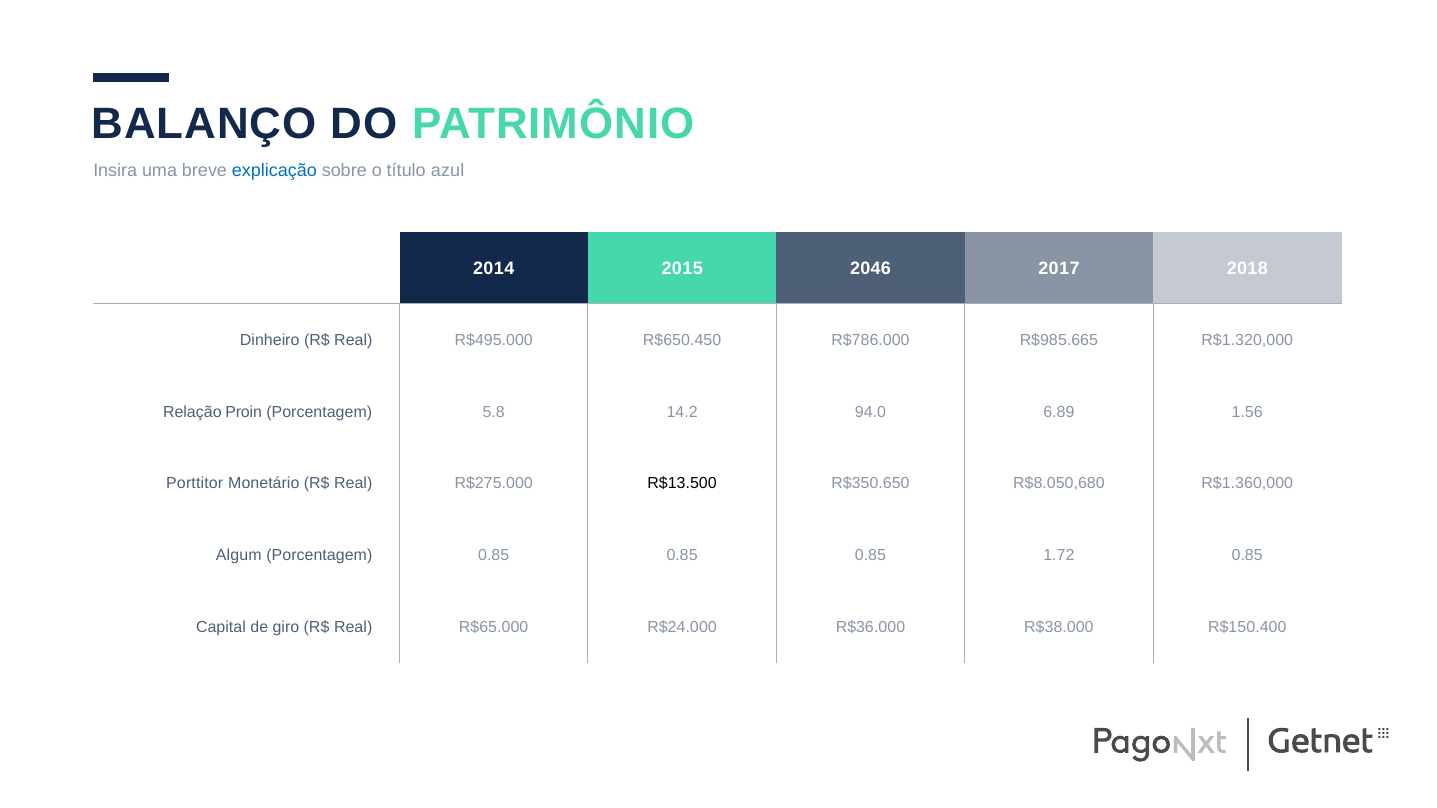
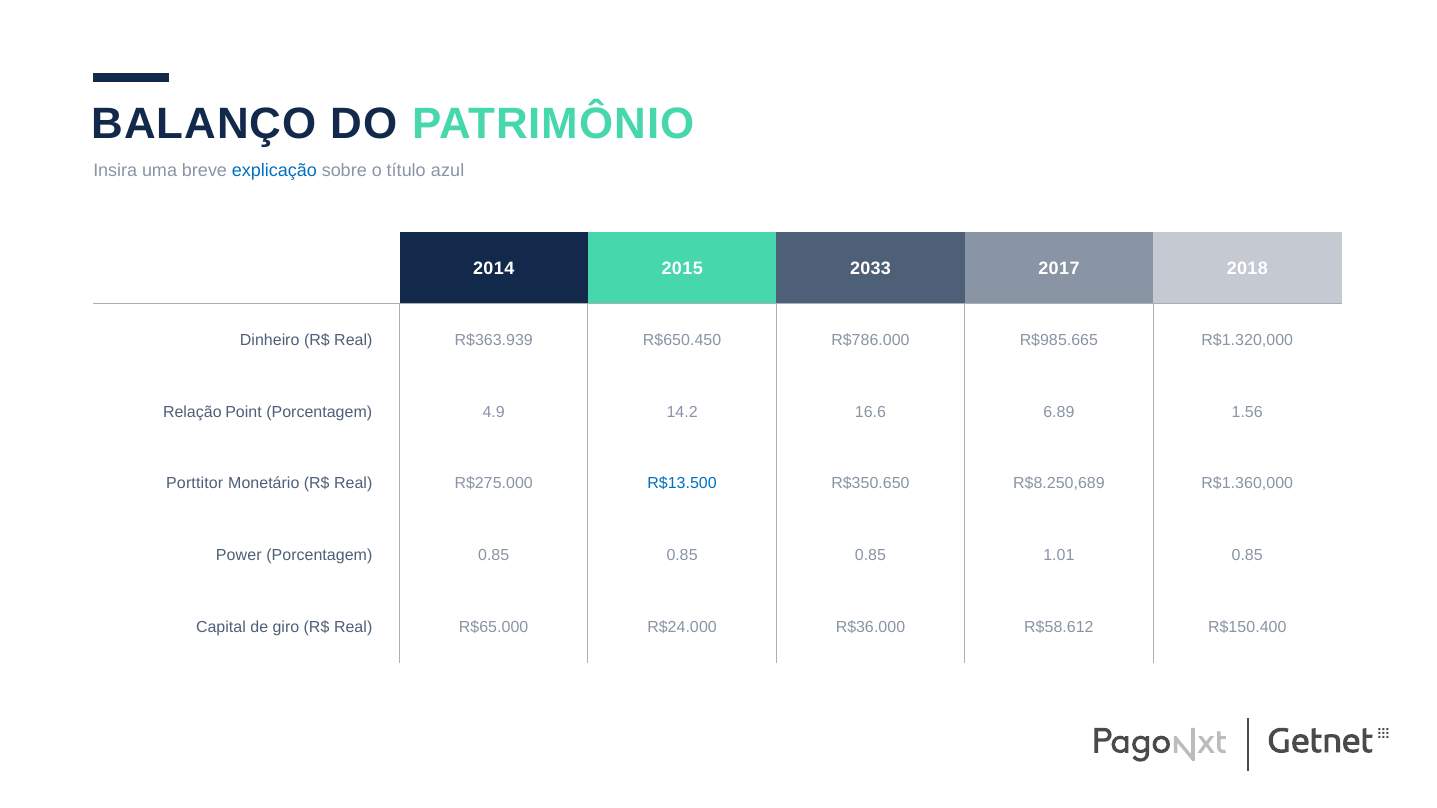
2046: 2046 -> 2033 (871, 268)
R$495.000: R$495.000 -> R$363.939 (494, 340)
Proin: Proin -> Point (244, 412)
5.8: 5.8 -> 4.9 (494, 412)
94.0: 94.0 -> 16.6 (871, 412)
R$13.500 colour: black -> blue (682, 484)
R$8.050,680: R$8.050,680 -> R$8.250,689 (1059, 484)
Algum: Algum -> Power (239, 556)
1.72: 1.72 -> 1.01 (1059, 556)
R$38.000: R$38.000 -> R$58.612 (1059, 628)
